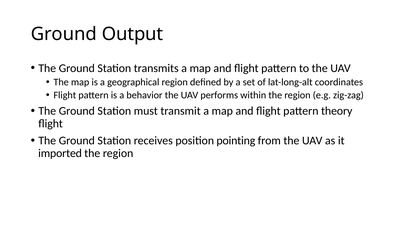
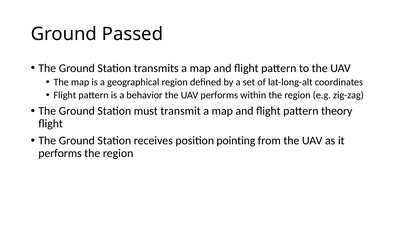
Output: Output -> Passed (132, 34)
imported: imported -> performs (60, 154)
